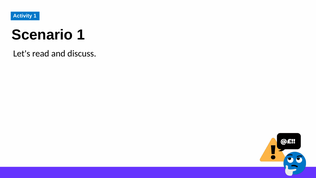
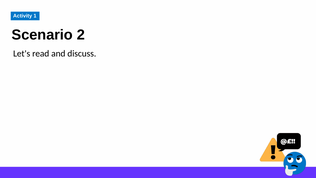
Scenario 1: 1 -> 2 (81, 35)
